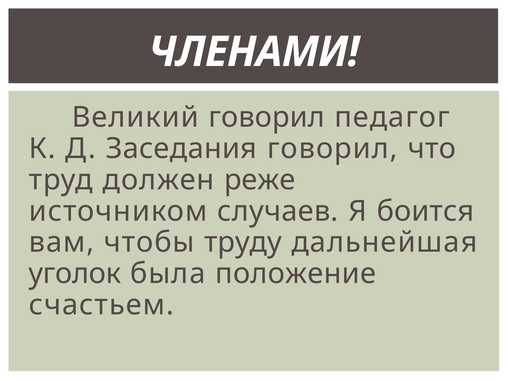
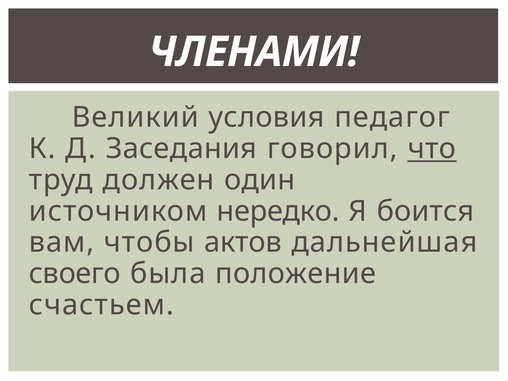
Великий говорил: говорил -> условия (267, 117)
что underline: none -> present (432, 149)
реже: реже -> один (260, 180)
случаев: случаев -> нередко (278, 211)
труду: труду -> актов (243, 242)
уголок: уголок -> своего (75, 274)
